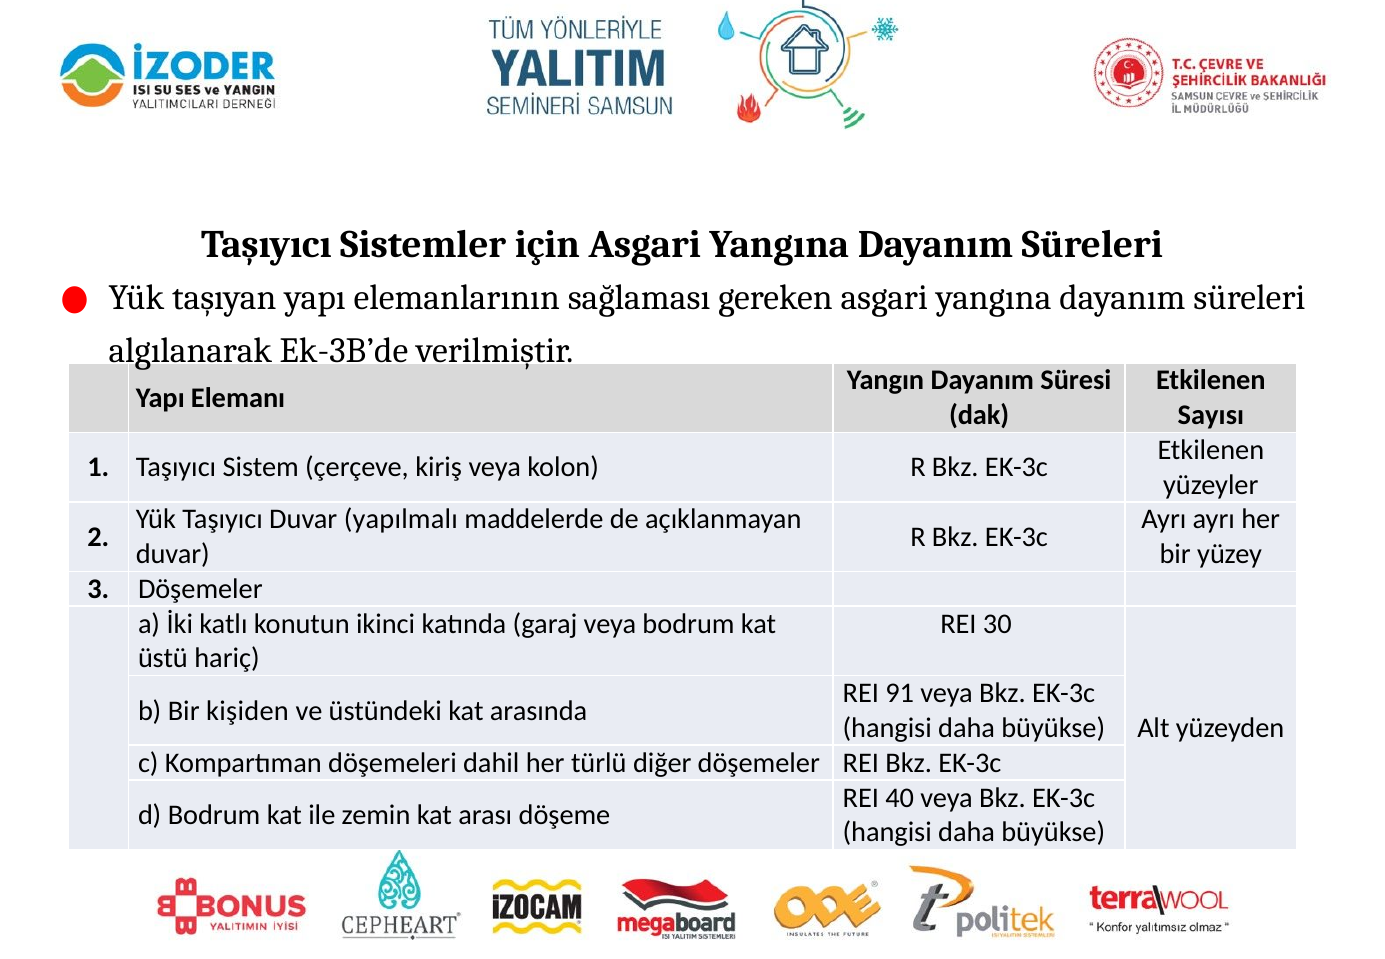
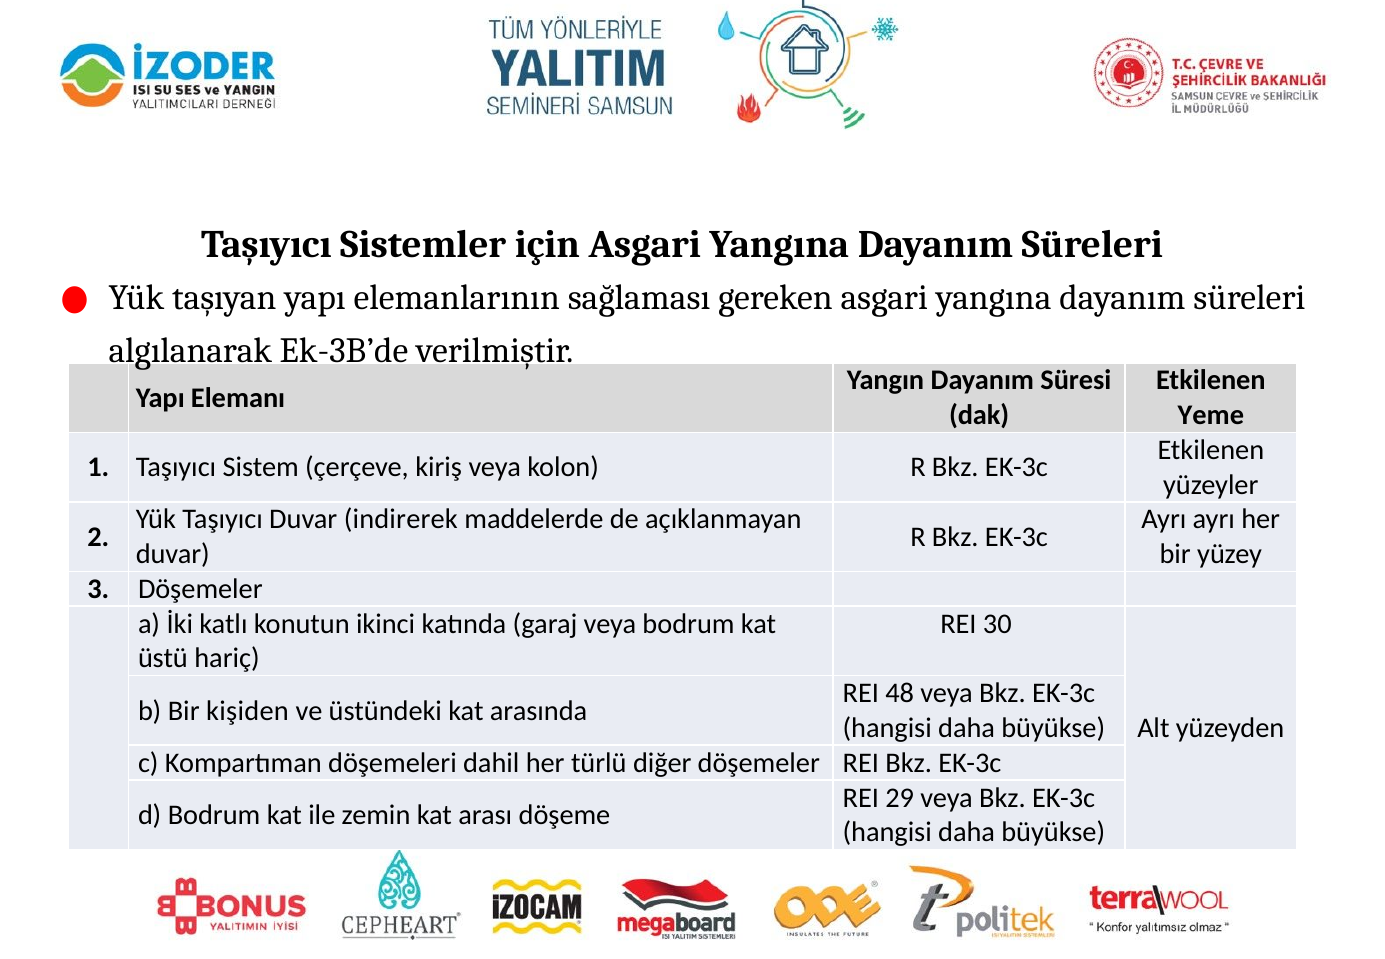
Sayısı: Sayısı -> Yeme (1211, 415)
yapılmalı: yapılmalı -> indirerek (401, 520)
91: 91 -> 48 (900, 694)
40: 40 -> 29 (900, 798)
